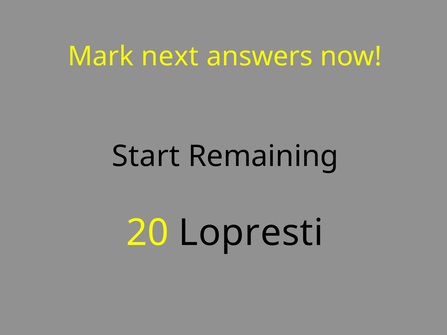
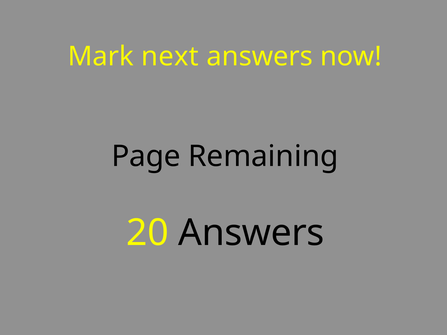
Start: Start -> Page (146, 157)
20 Lopresti: Lopresti -> Answers (251, 233)
